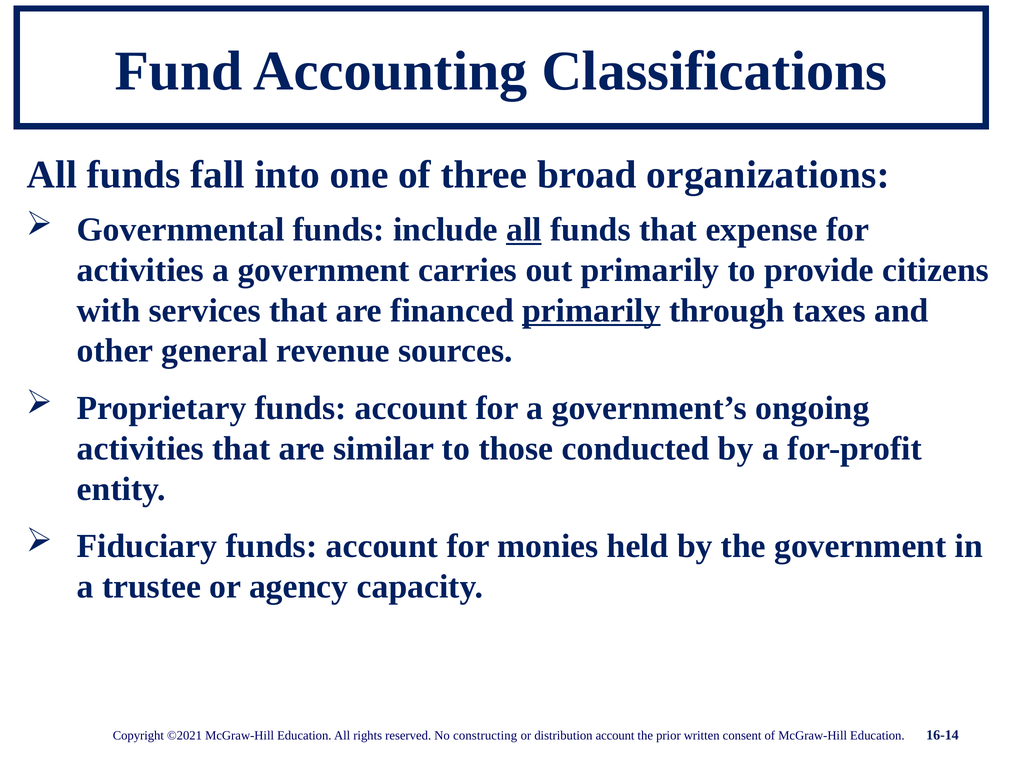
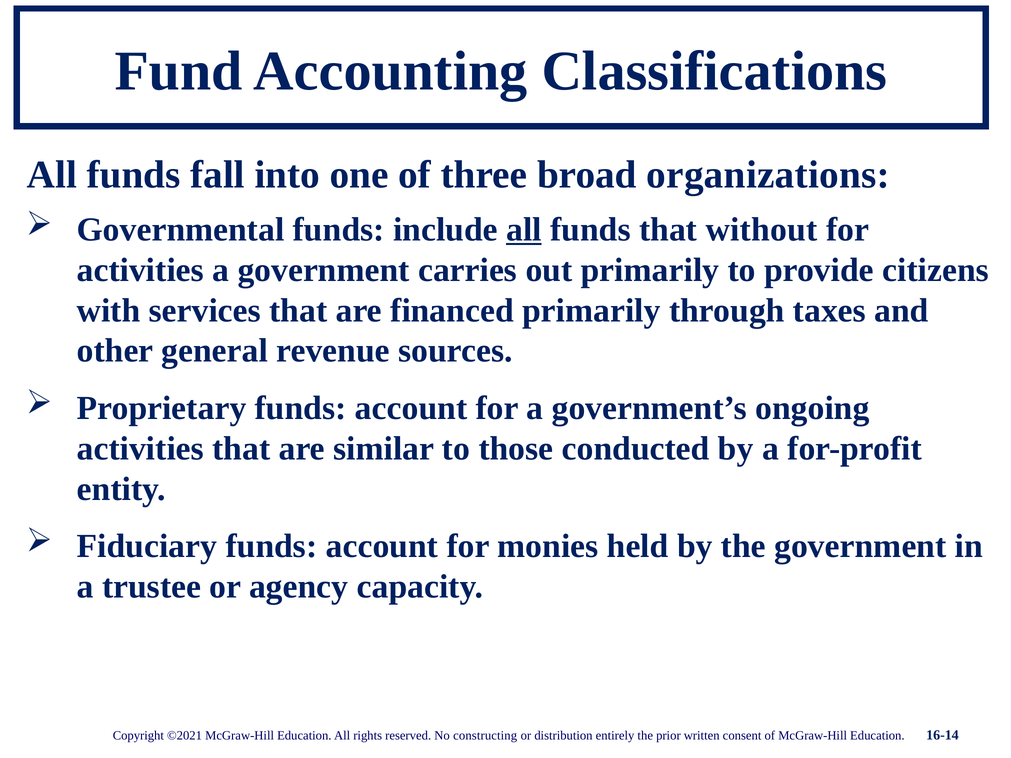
expense: expense -> without (762, 230)
primarily underline: present -> none (591, 311)
distribution account: account -> entirely (615, 736)
